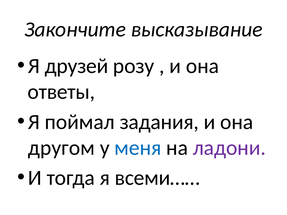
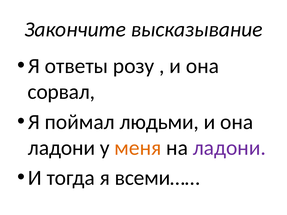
друзей: друзей -> ответы (76, 66)
ответы: ответы -> сорвал (61, 92)
задания: задания -> людьми (159, 122)
другом: другом -> ладони (62, 148)
меня colour: blue -> orange (138, 148)
